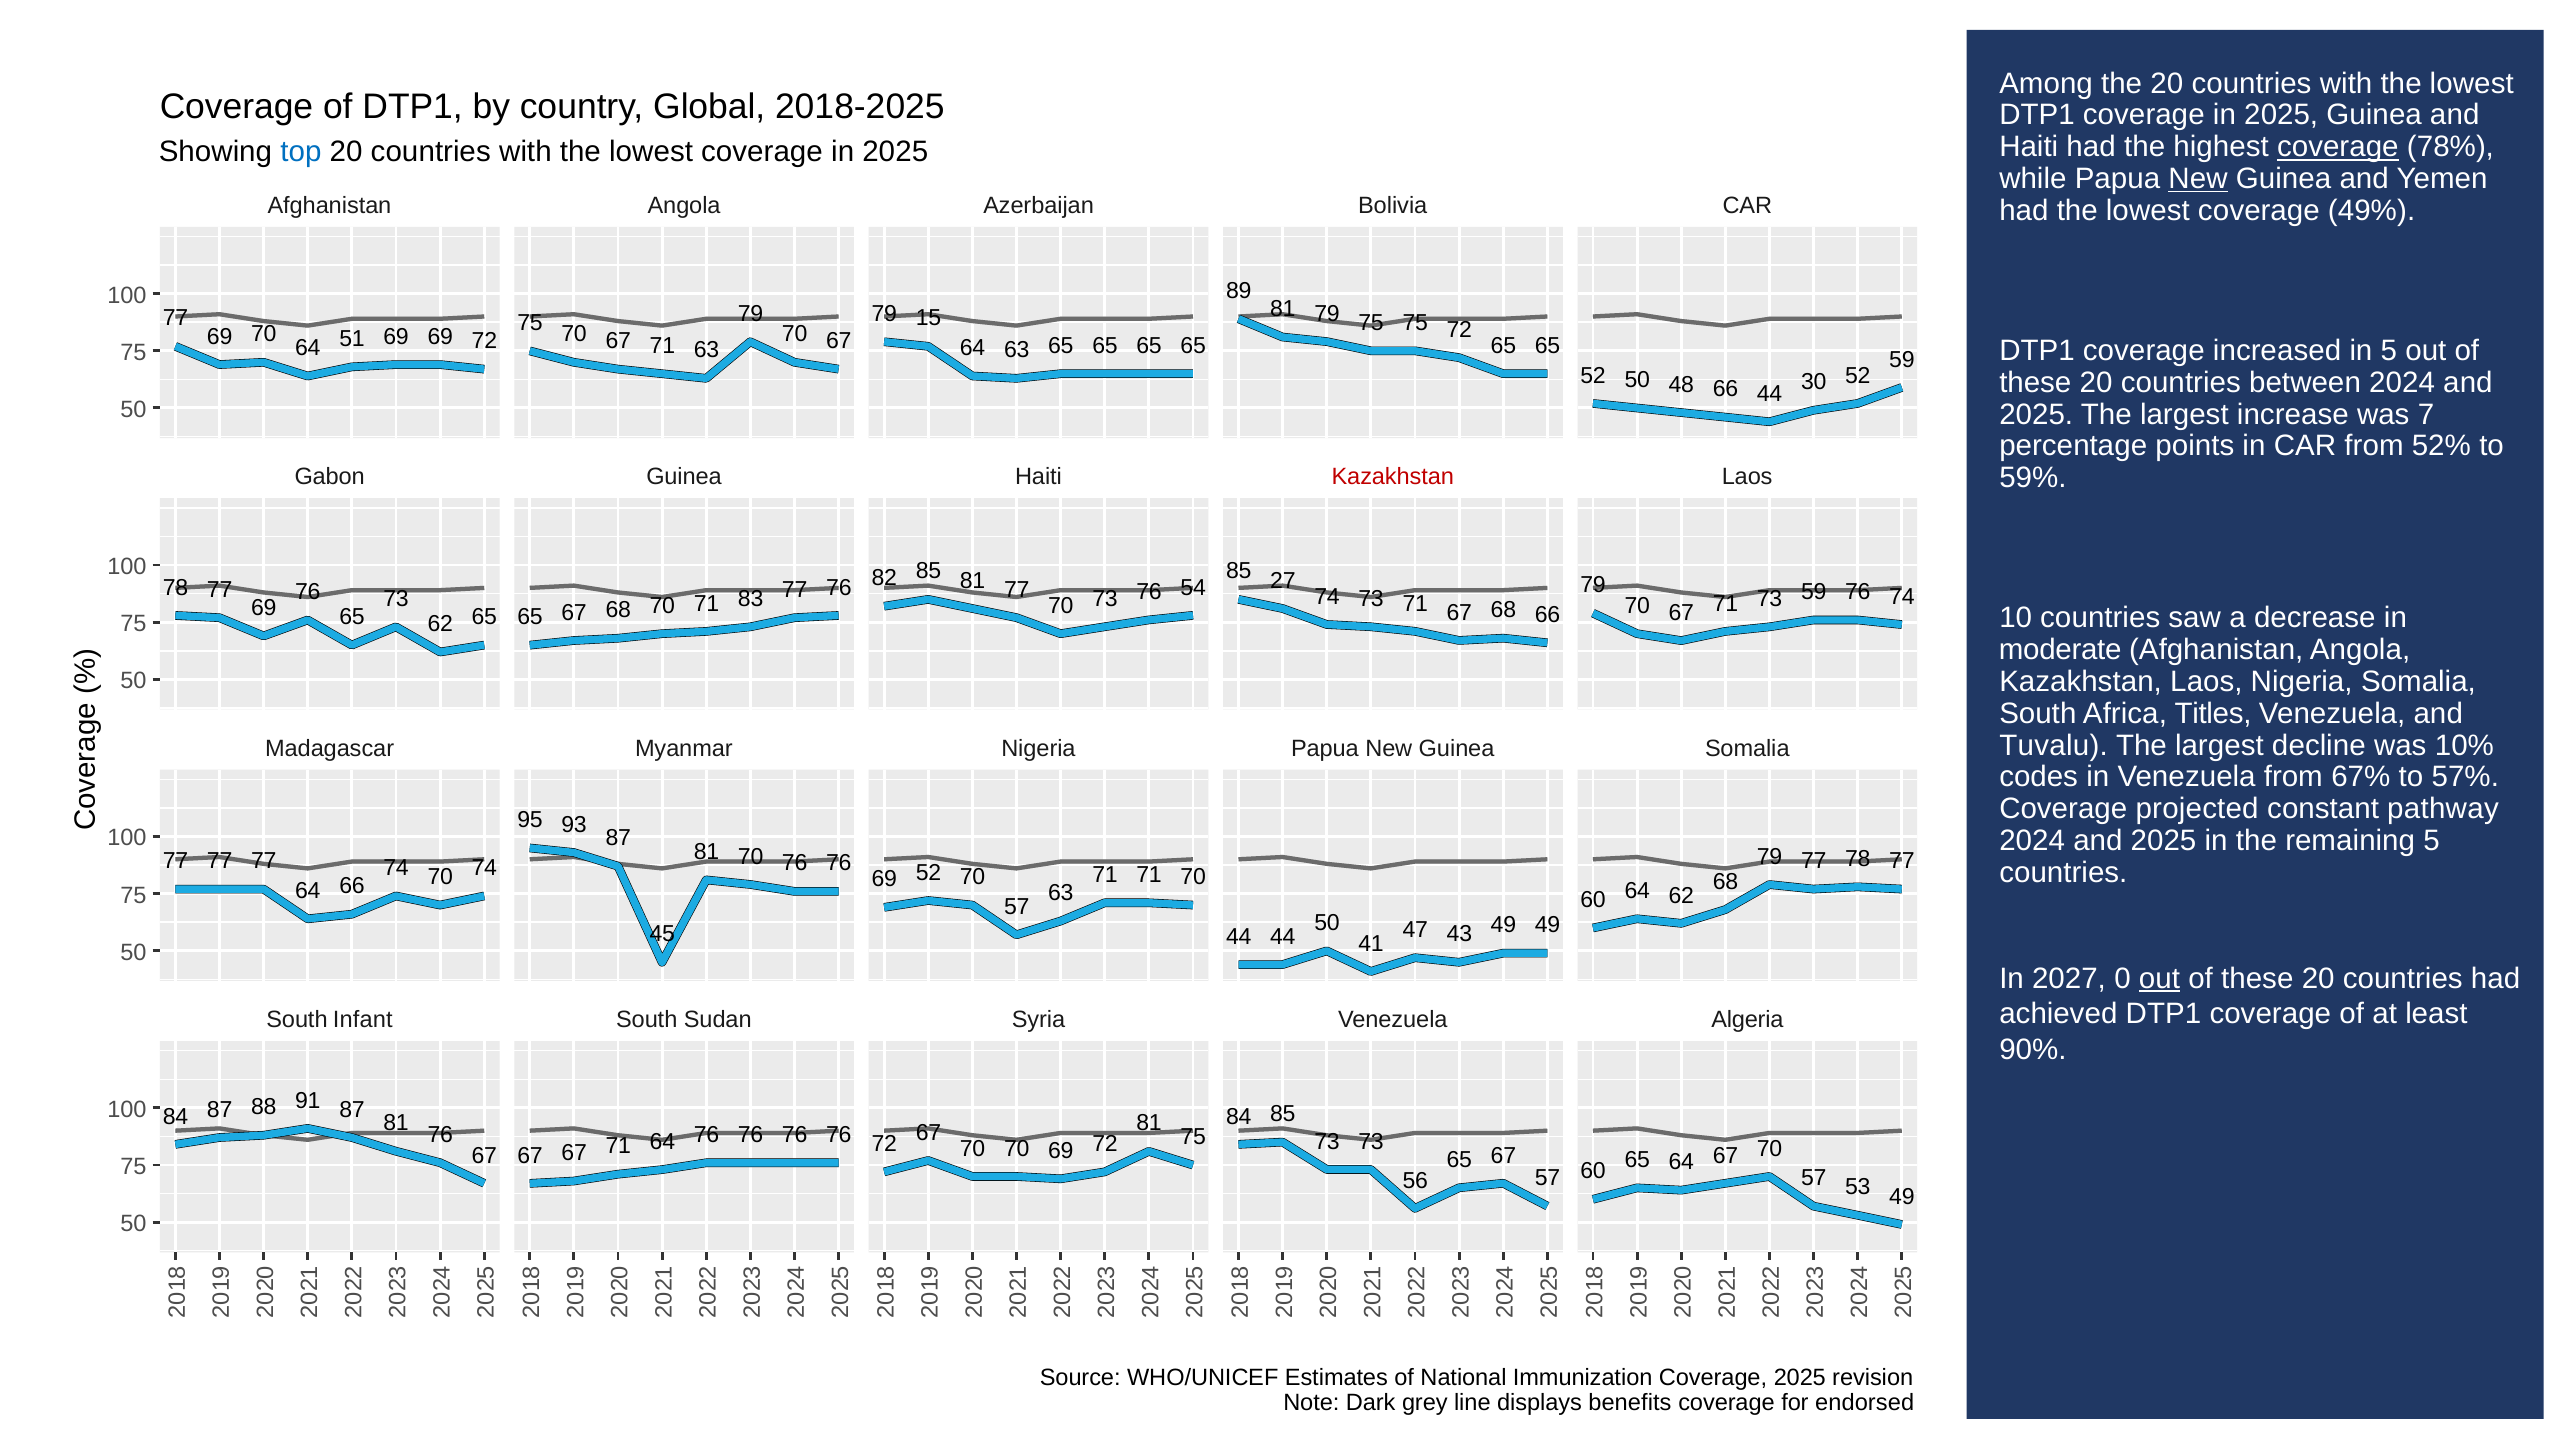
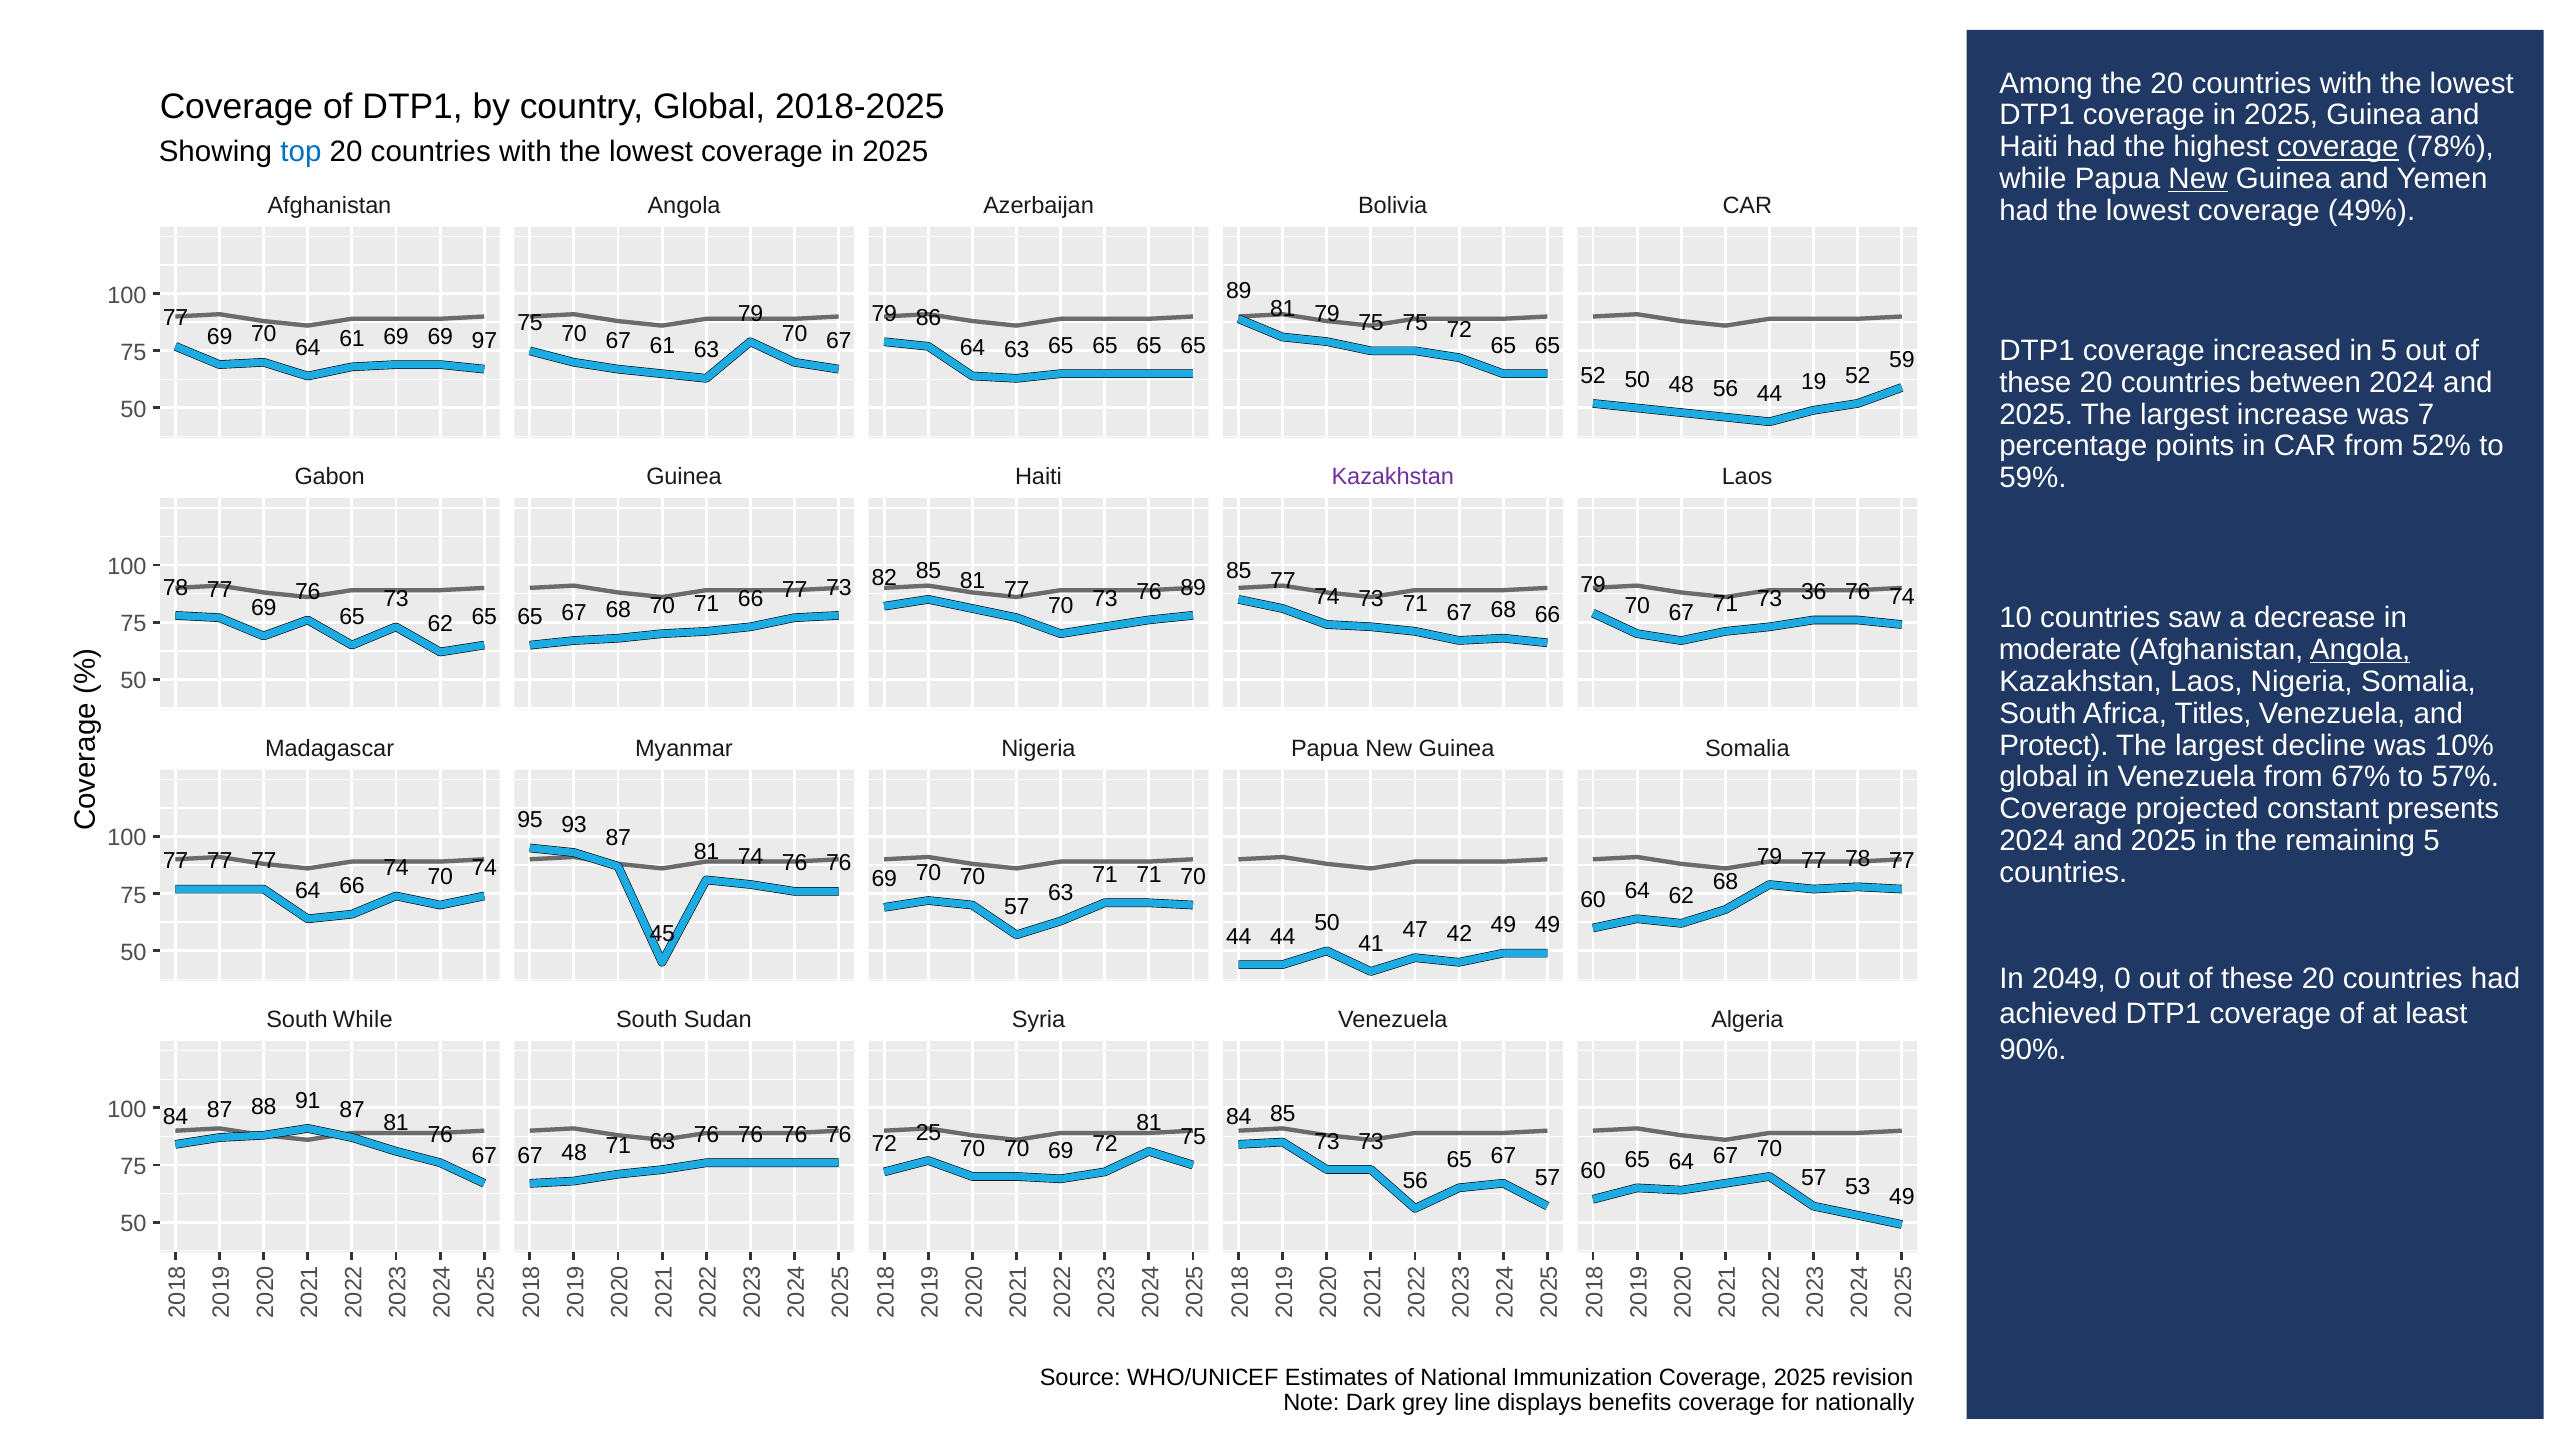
15: 15 -> 86 (929, 318)
75 70 67 71: 71 -> 61 (662, 346)
64 51: 51 -> 61 (352, 339)
69 69 72: 72 -> 97 (484, 341)
48 66: 66 -> 56 (1726, 389)
30: 30 -> 19 (1814, 382)
Kazakhstan colour: red -> purple (1393, 477)
85 27: 27 -> 77 (1283, 581)
76 54: 54 -> 89 (1193, 587)
73 59: 59 -> 36 (1814, 592)
71 83: 83 -> 66 (751, 599)
77 76: 76 -> 73 (839, 587)
Angola underline: none -> present (2360, 650)
Tuvalu: Tuvalu -> Protect (2054, 745)
codes: codes -> global (2039, 777)
pathway: pathway -> presents (2443, 809)
81 70: 70 -> 74 (751, 857)
52: 52 -> 70 (929, 873)
43: 43 -> 42 (1459, 934)
2027: 2027 -> 2049 (2069, 979)
out underline: present -> none (2159, 979)
South Infant: Infant -> While (363, 1020)
72 67: 67 -> 25 (929, 1132)
67 67: 67 -> 48 (574, 1153)
71 64: 64 -> 63 (662, 1142)
endorsed: endorsed -> nationally (1865, 1403)
